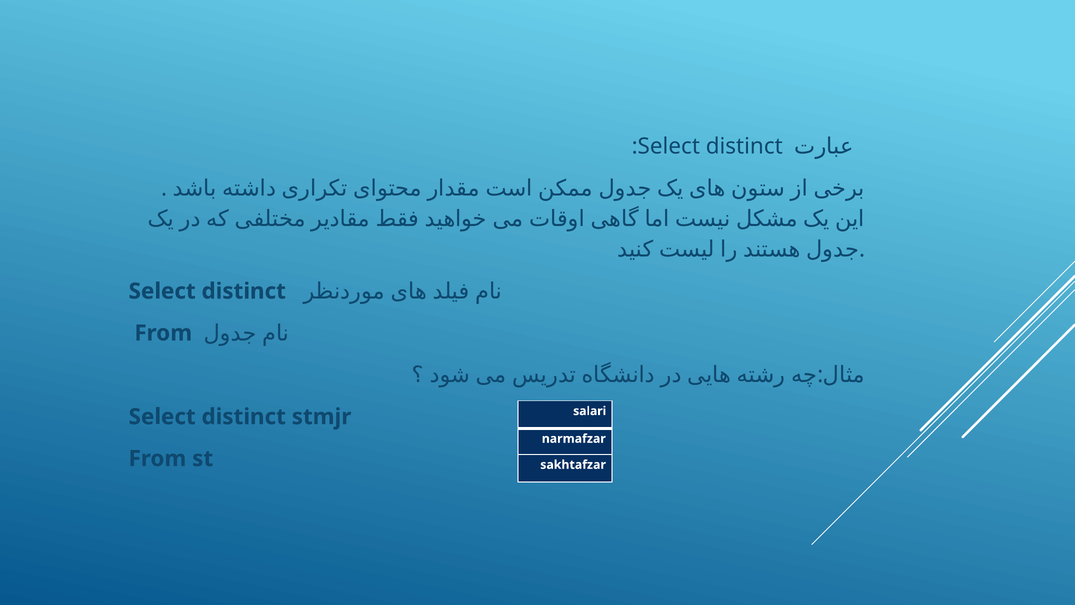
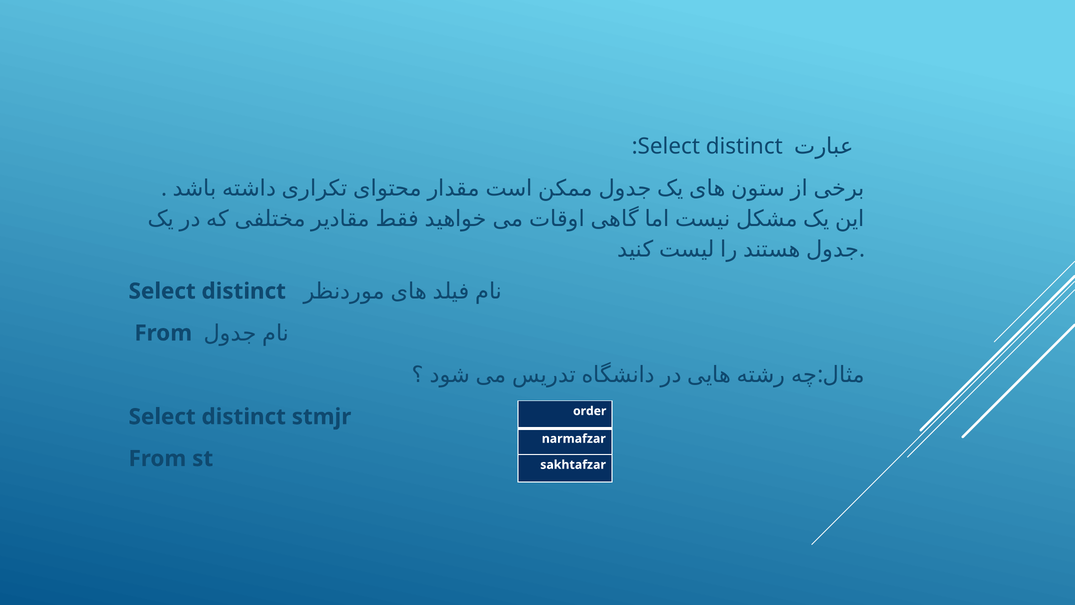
salari: salari -> order (590, 411)
